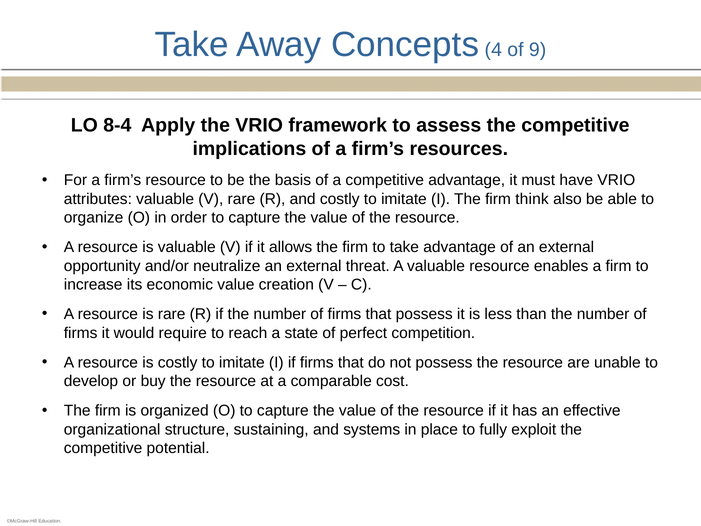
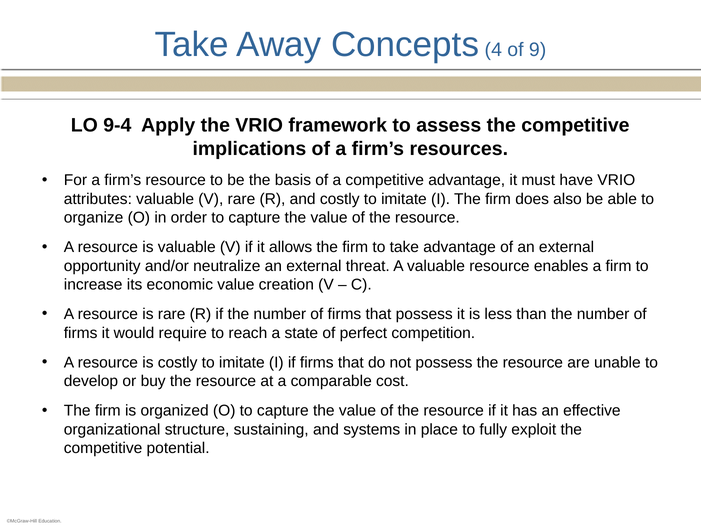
8-4: 8-4 -> 9-4 (117, 125)
think: think -> does (532, 199)
